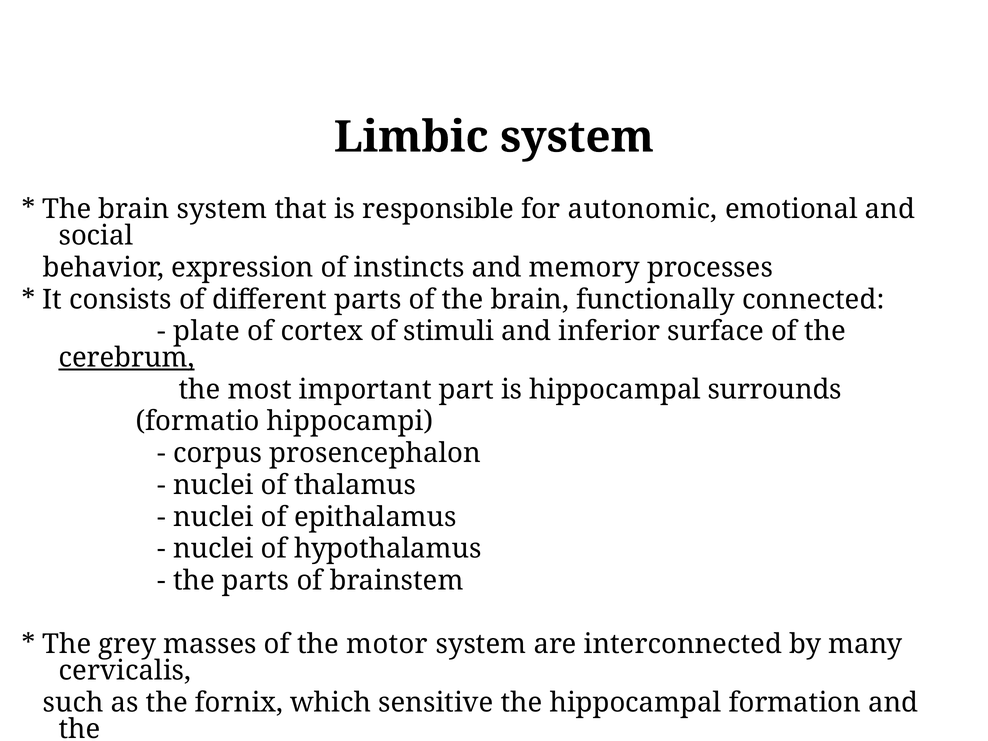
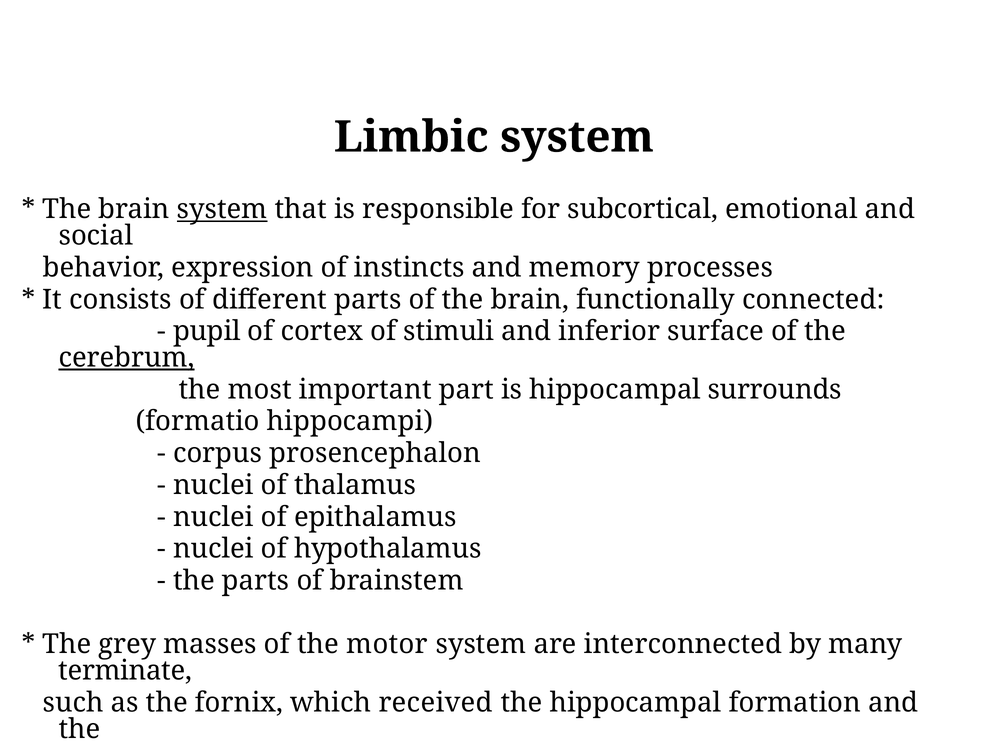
system underline: none -> present (222, 209)
autonomic: autonomic -> subcortical (643, 209)
plate: plate -> pupil (207, 331)
cervicalis: cervicalis -> terminate (125, 671)
sensitive: sensitive -> received (436, 703)
